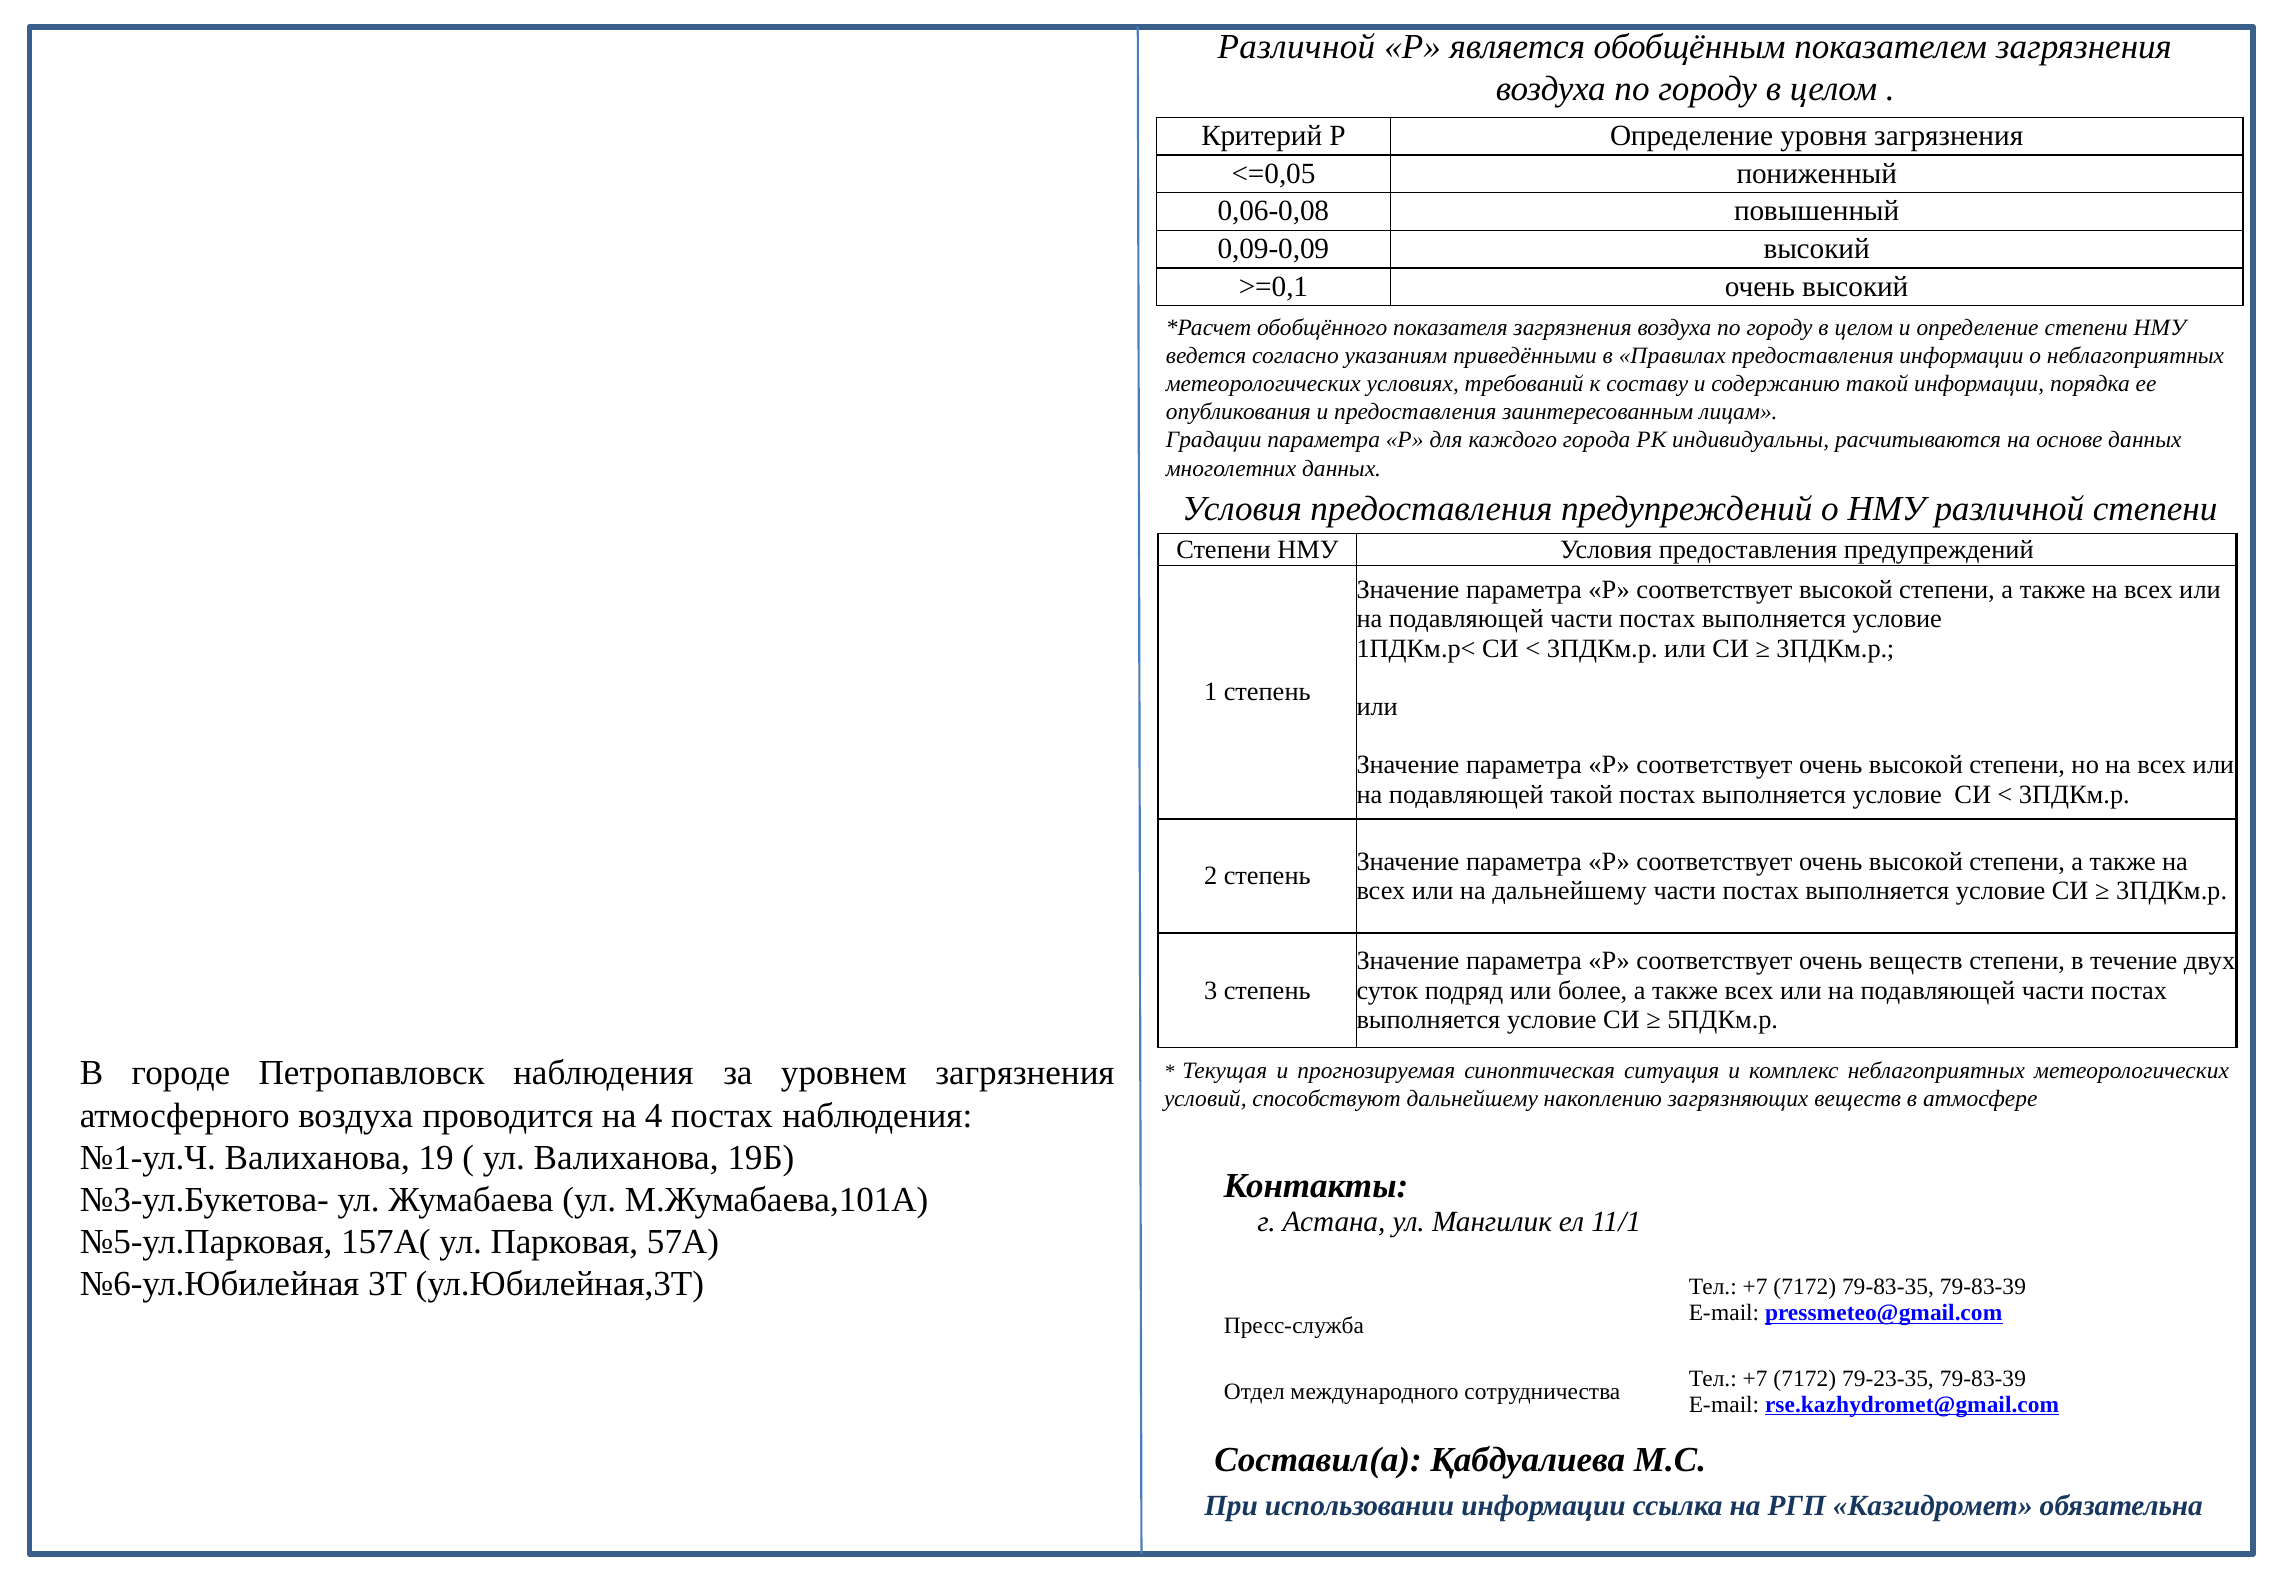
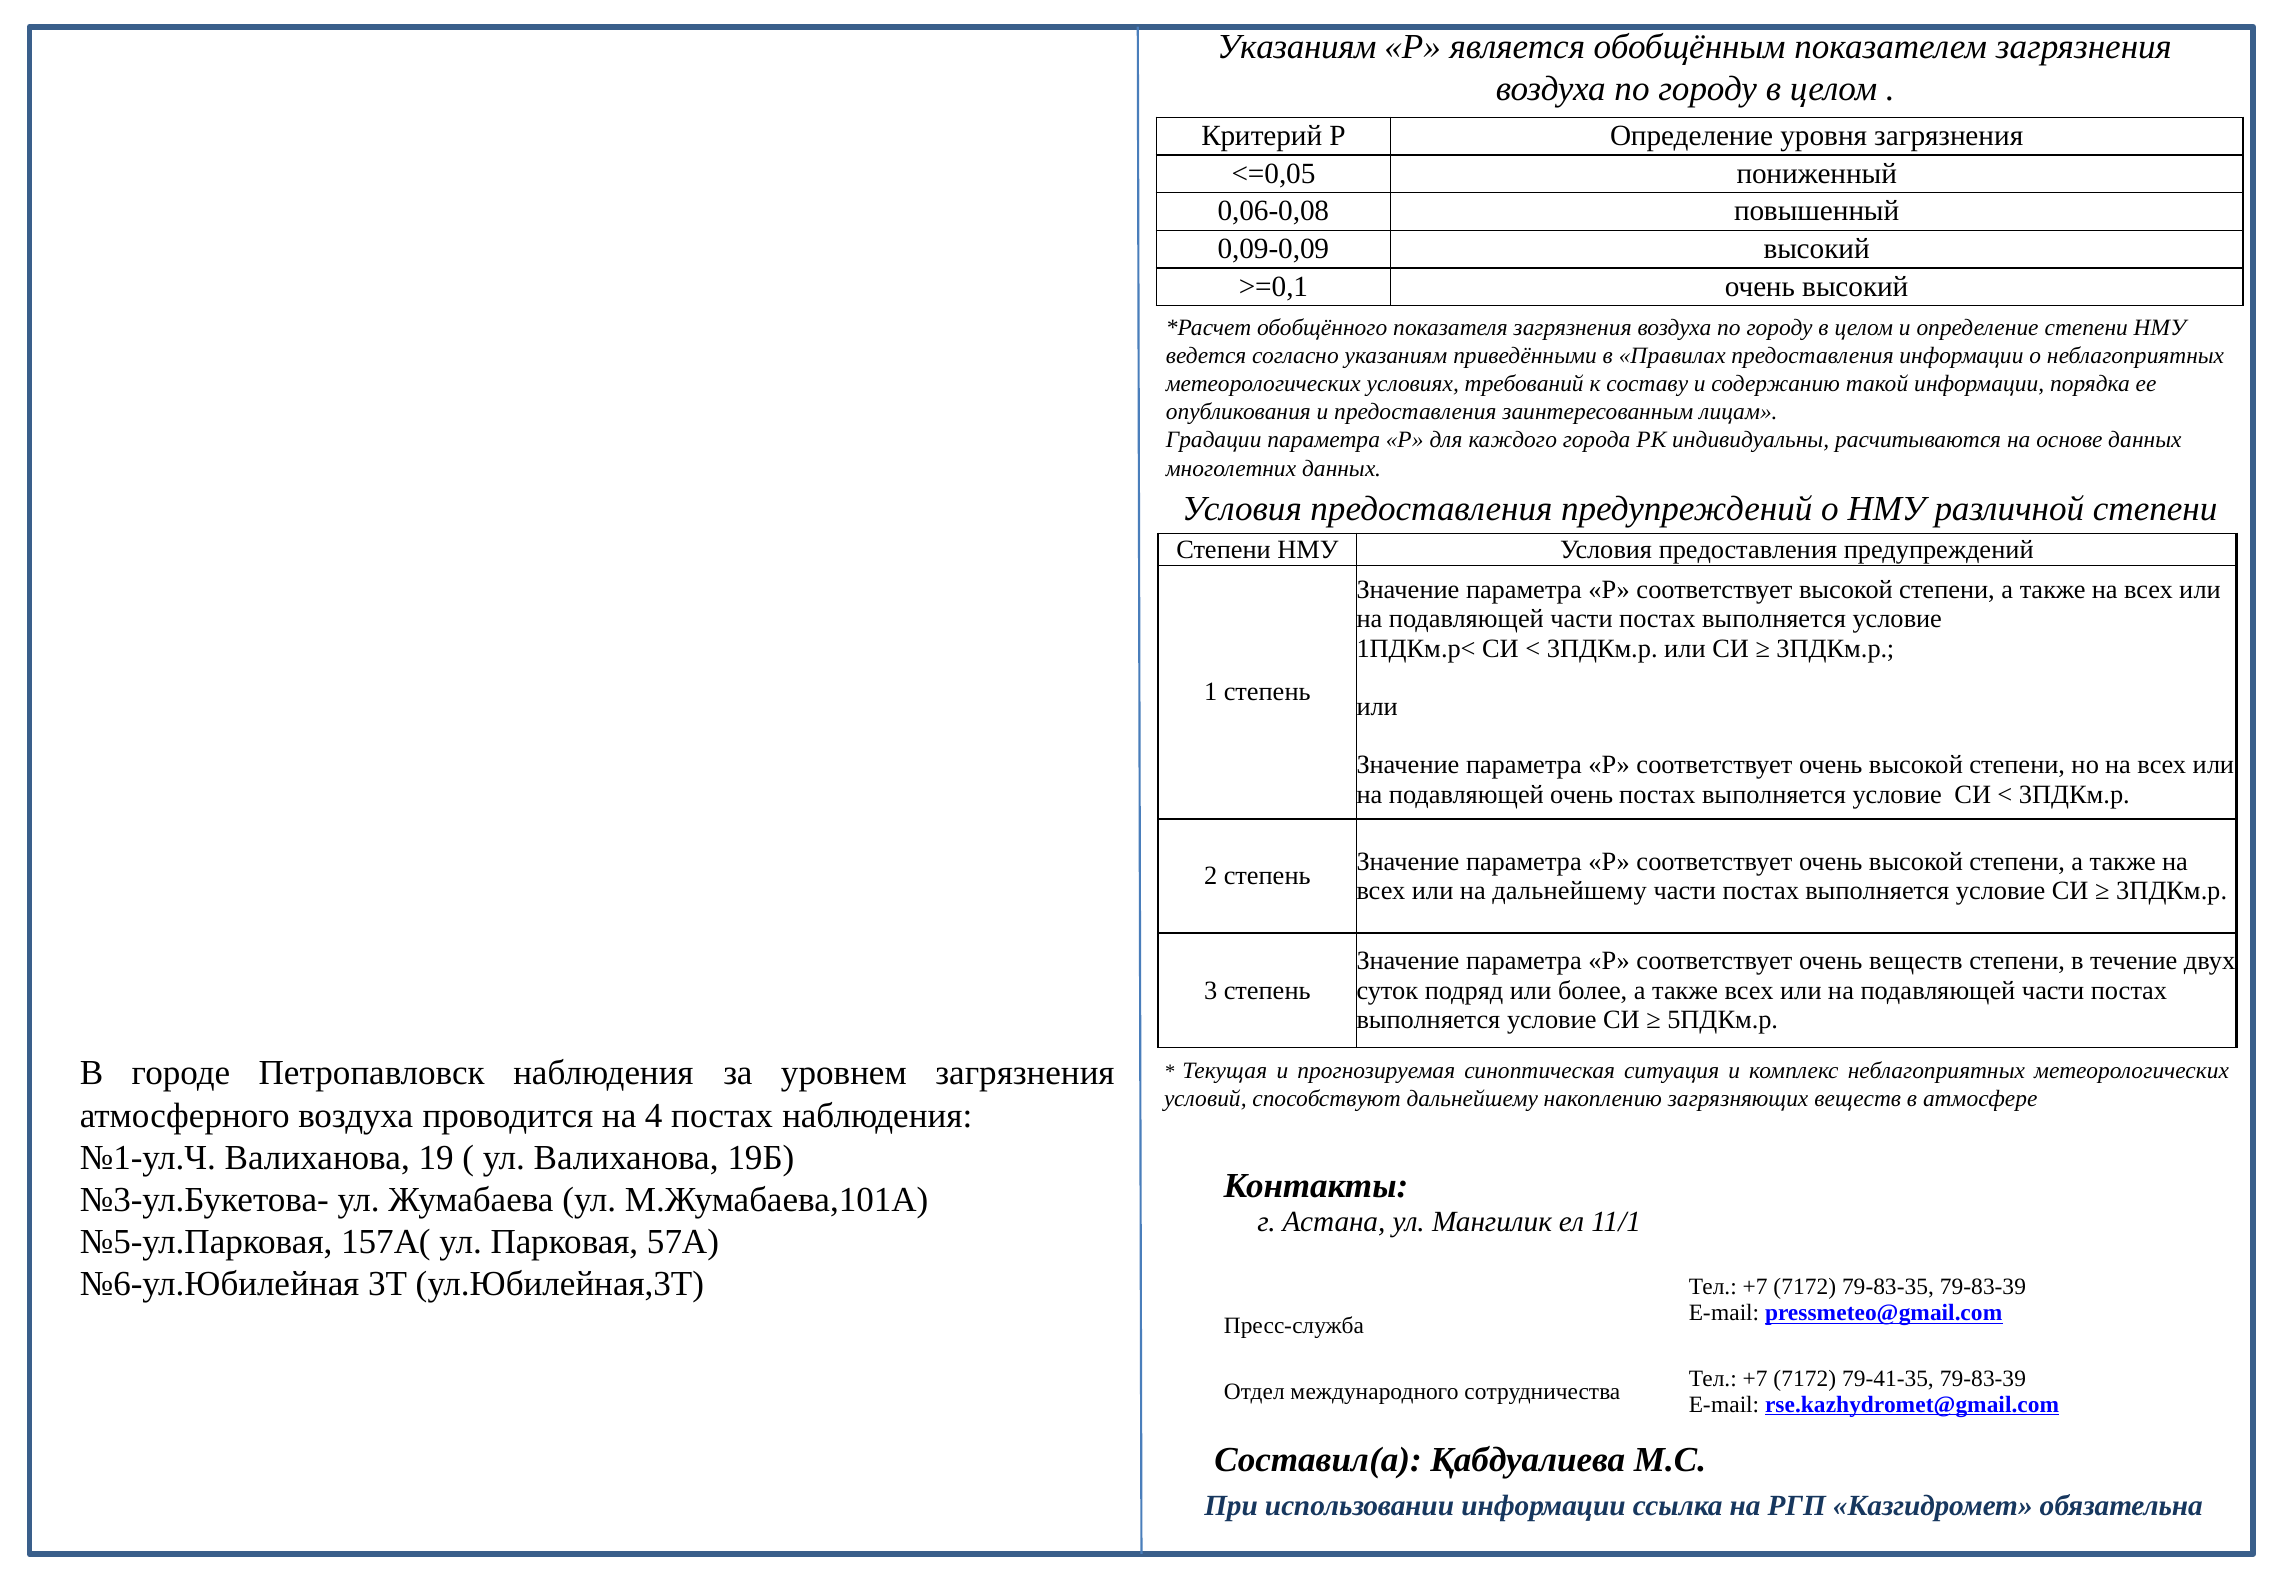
Различной: Различной -> Указаниям (1297, 47)
подавляющей такой: такой -> очень (1582, 794)
79-23-35: 79-23-35 -> 79-41-35 (1888, 1378)
